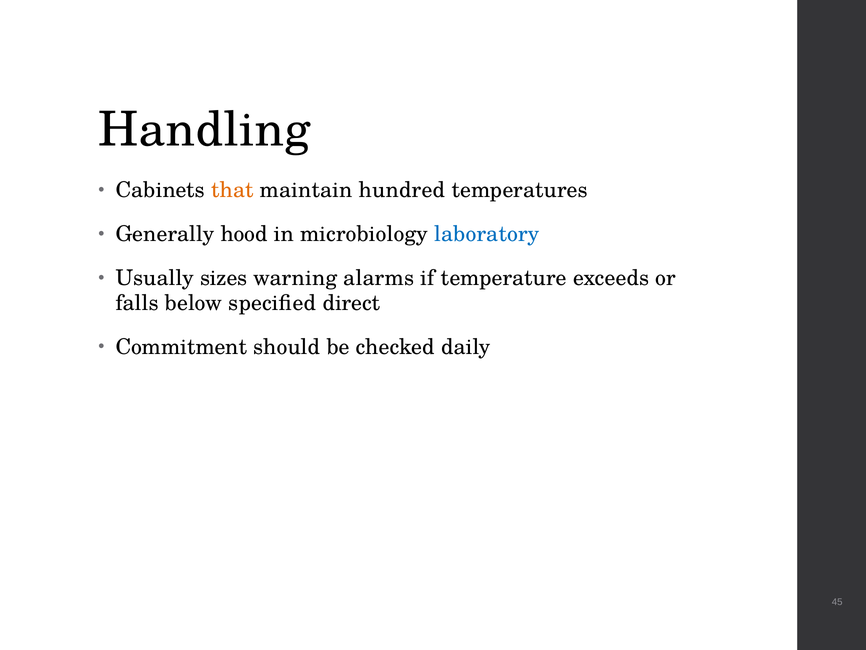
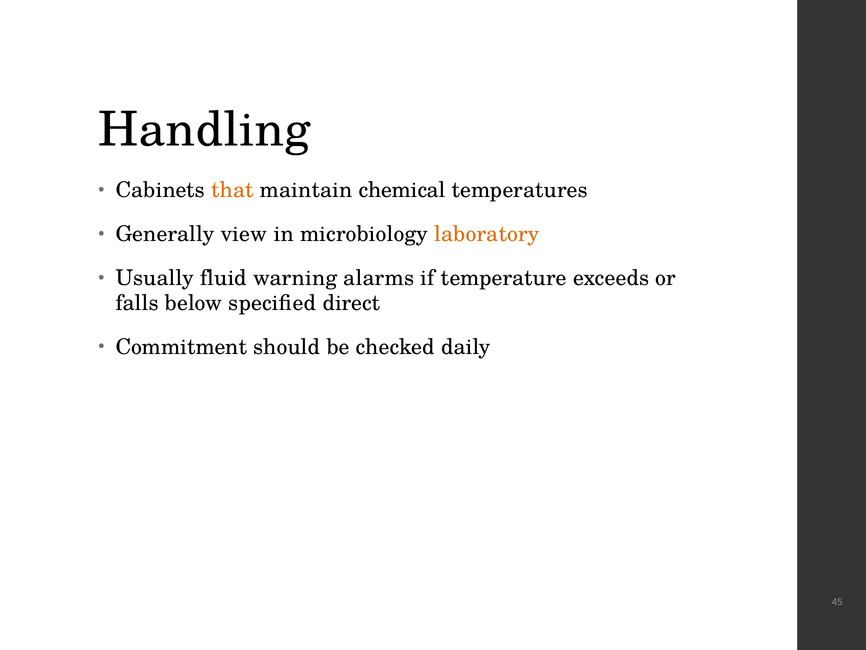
hundred: hundred -> chemical (402, 190)
hood: hood -> view (244, 234)
laboratory colour: blue -> orange (487, 234)
sizes: sizes -> fluid (223, 278)
